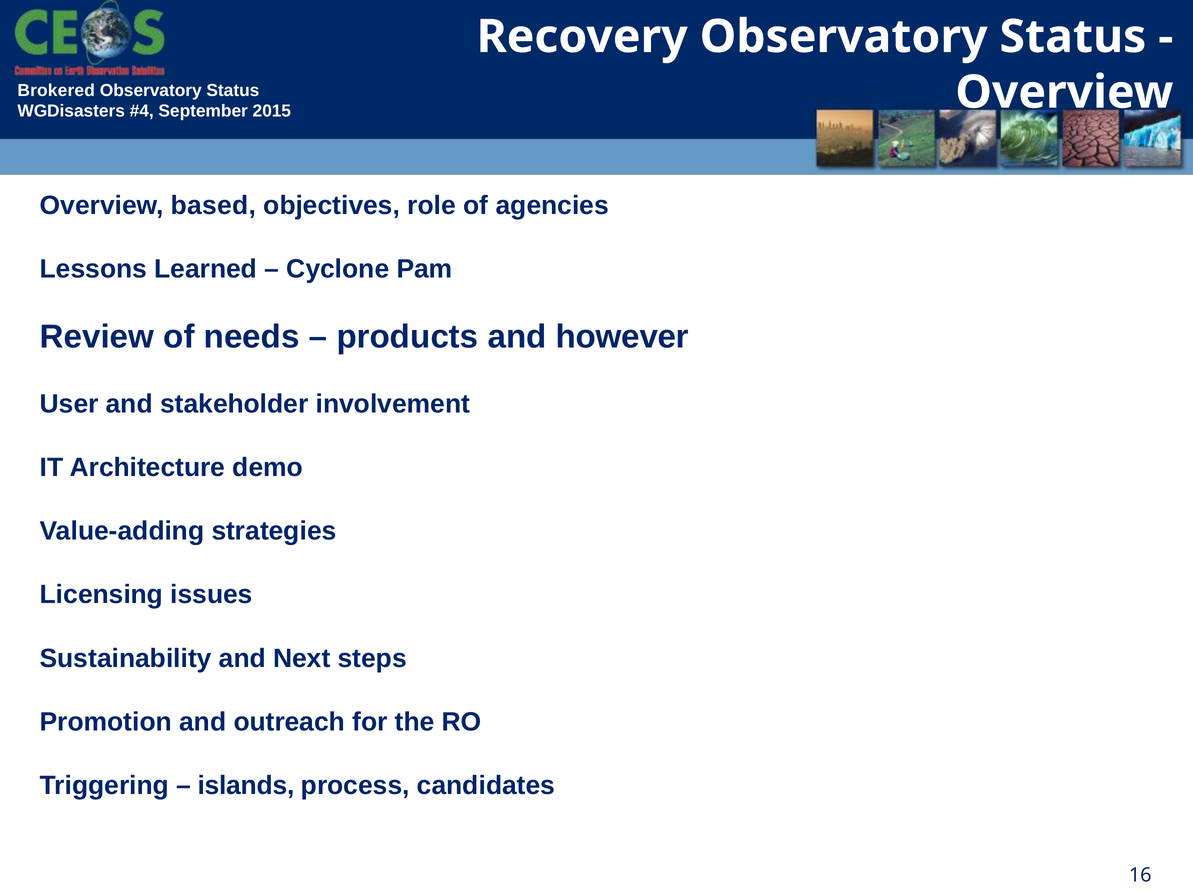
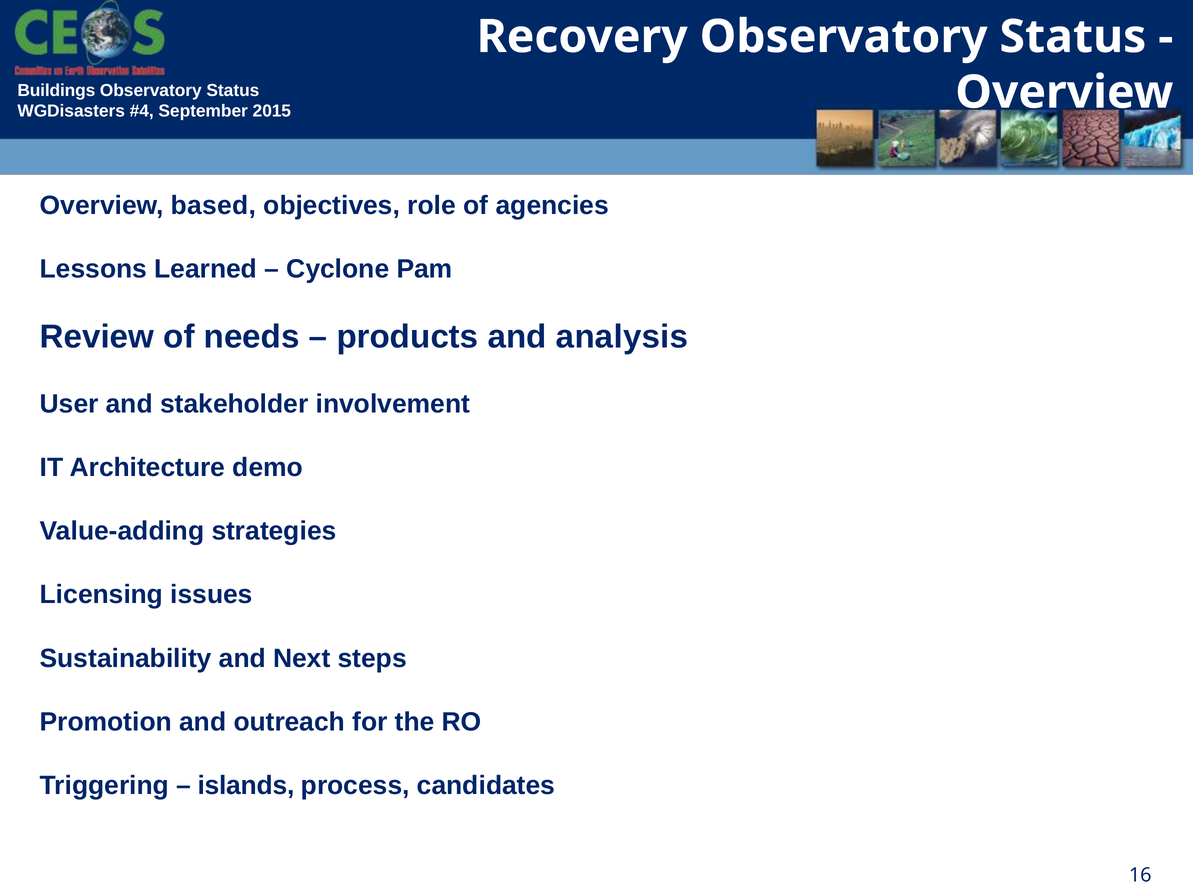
Brokered: Brokered -> Buildings (56, 90)
however: however -> analysis (622, 337)
